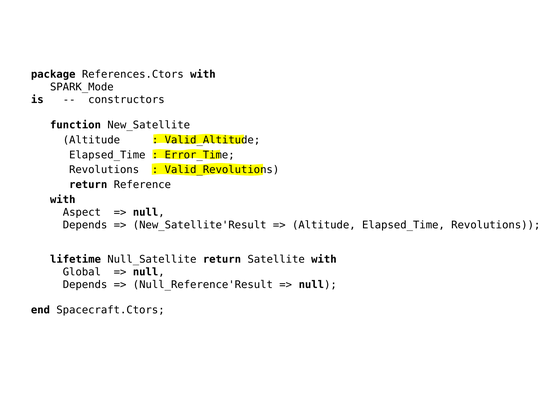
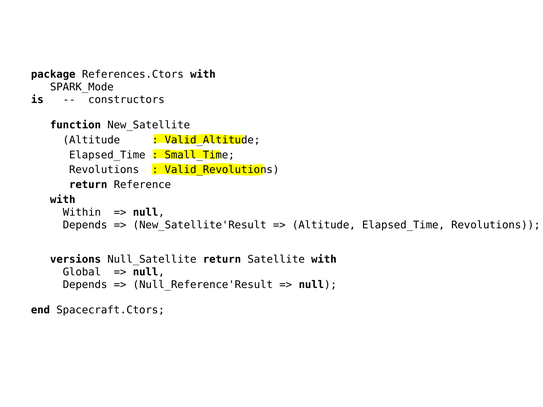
Error_Time: Error_Time -> Small_Time (200, 155)
Aspect: Aspect -> Within (82, 212)
lifetime: lifetime -> versions (76, 260)
